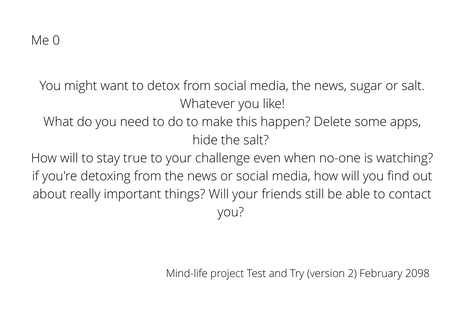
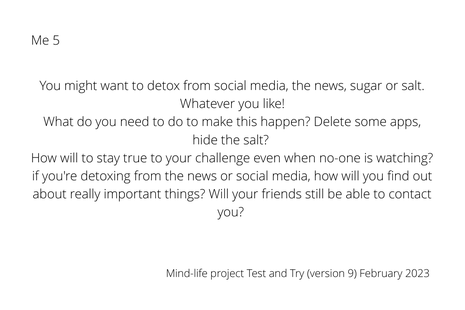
0: 0 -> 5 (56, 41)
2: 2 -> 9 (352, 274)
2098: 2098 -> 2023 (417, 274)
